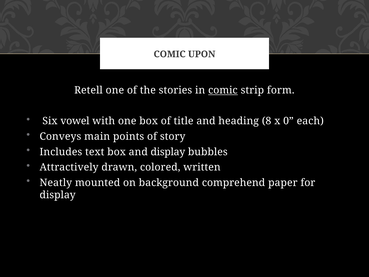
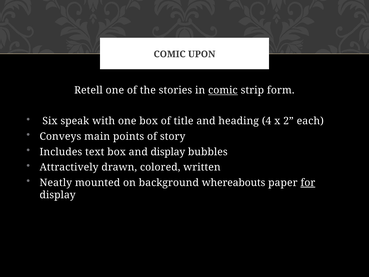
vowel: vowel -> speak (75, 121)
8: 8 -> 4 (267, 121)
0: 0 -> 2 (288, 121)
comprehend: comprehend -> whereabouts (234, 183)
for underline: none -> present (308, 183)
